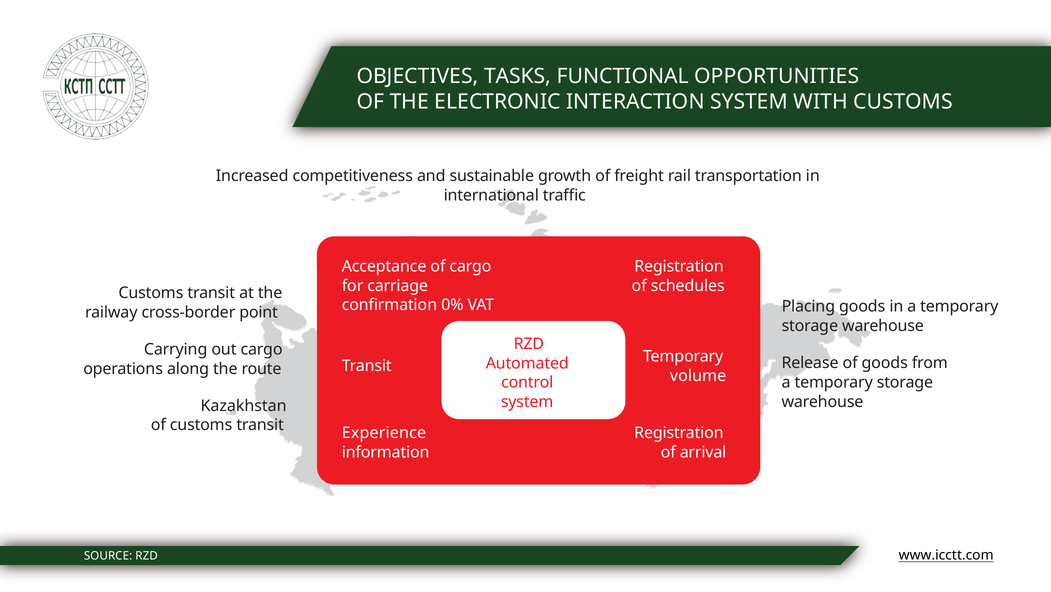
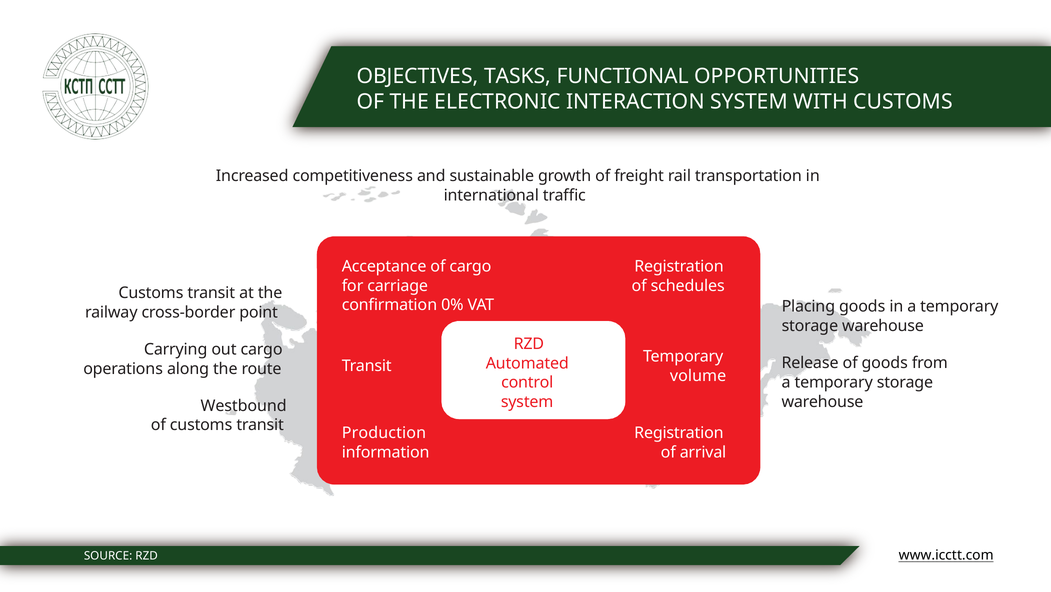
Kazakhstan: Kazakhstan -> Westbound (244, 406)
Experience: Experience -> Production (384, 433)
